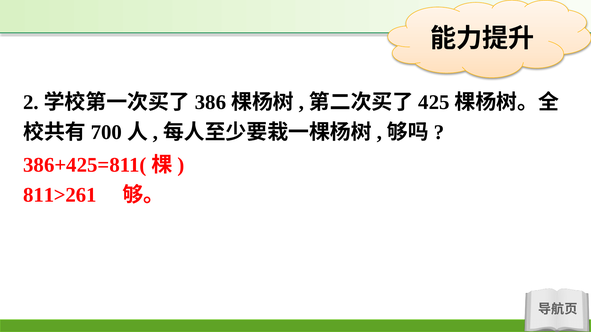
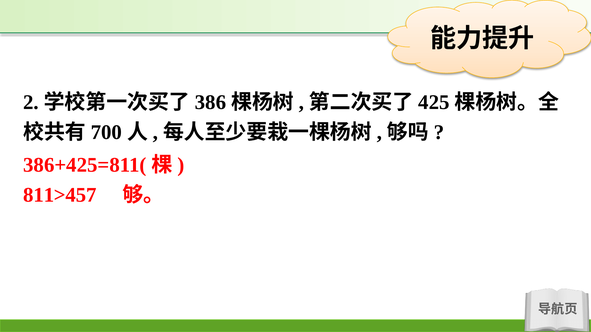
811>261: 811>261 -> 811>457 (60, 195)
